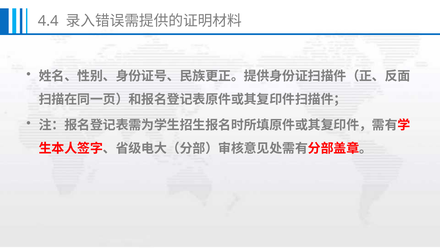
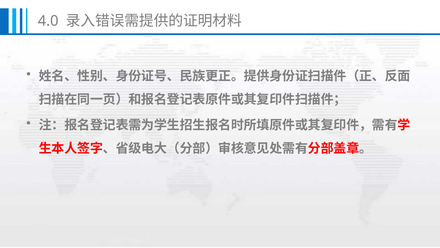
4.4: 4.4 -> 4.0 (48, 21)
